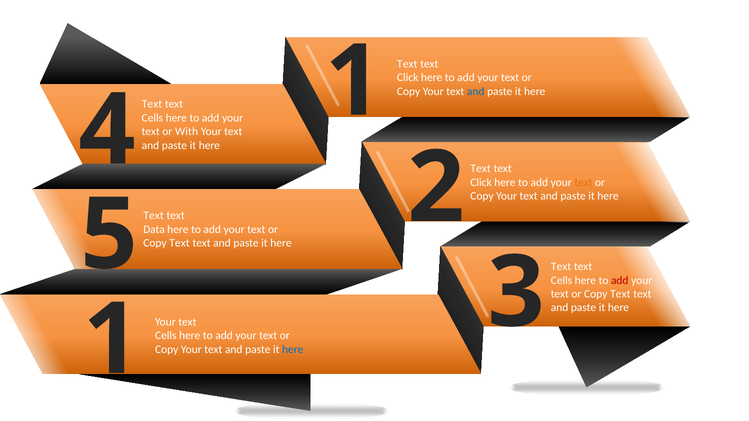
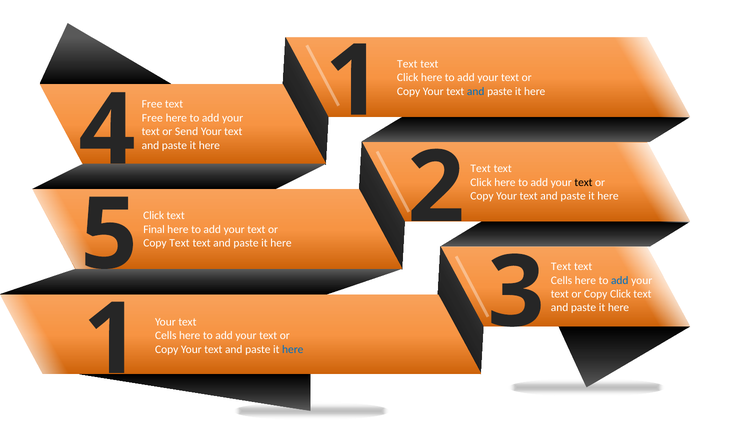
Text: Text -> Free (152, 104)
Cells: Cells -> Free (152, 118)
With: With -> Send (187, 132)
text colour: orange -> black (583, 182)
Text: Text -> Click (154, 216)
Data: Data -> Final (154, 229)
add colour: red -> blue (620, 280)
Text: Text -> Click (620, 294)
